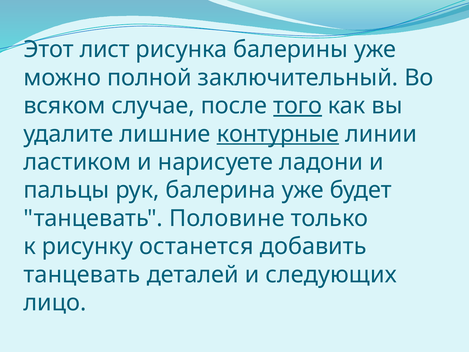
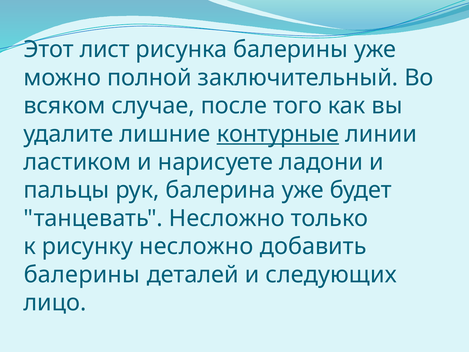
того underline: present -> none (298, 106)
танцевать Половине: Половине -> Несложно (227, 218)
рисунку останется: останется -> несложно (196, 246)
танцевать: танцевать -> балерины (82, 275)
